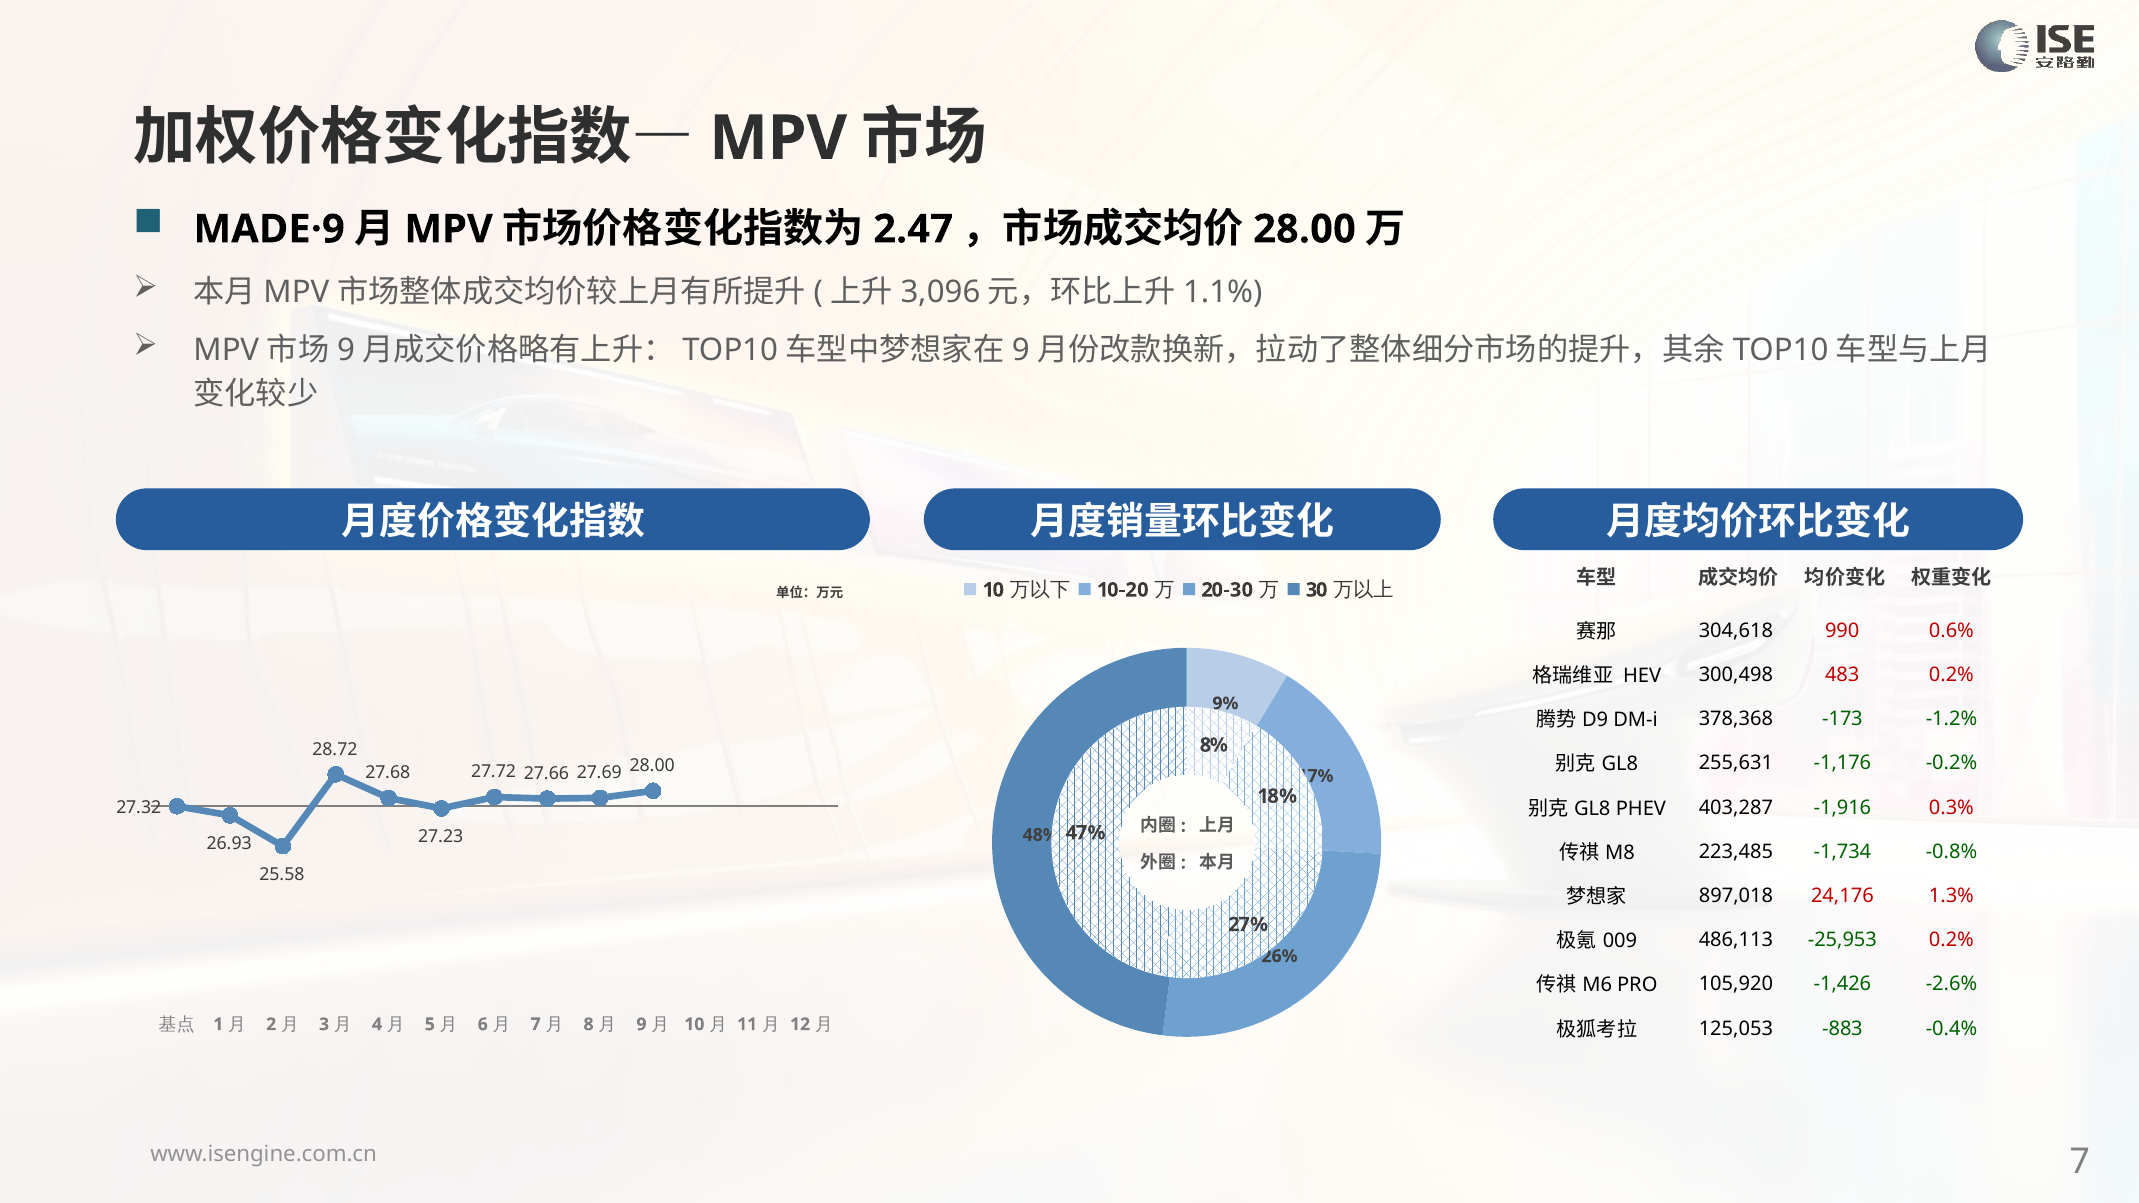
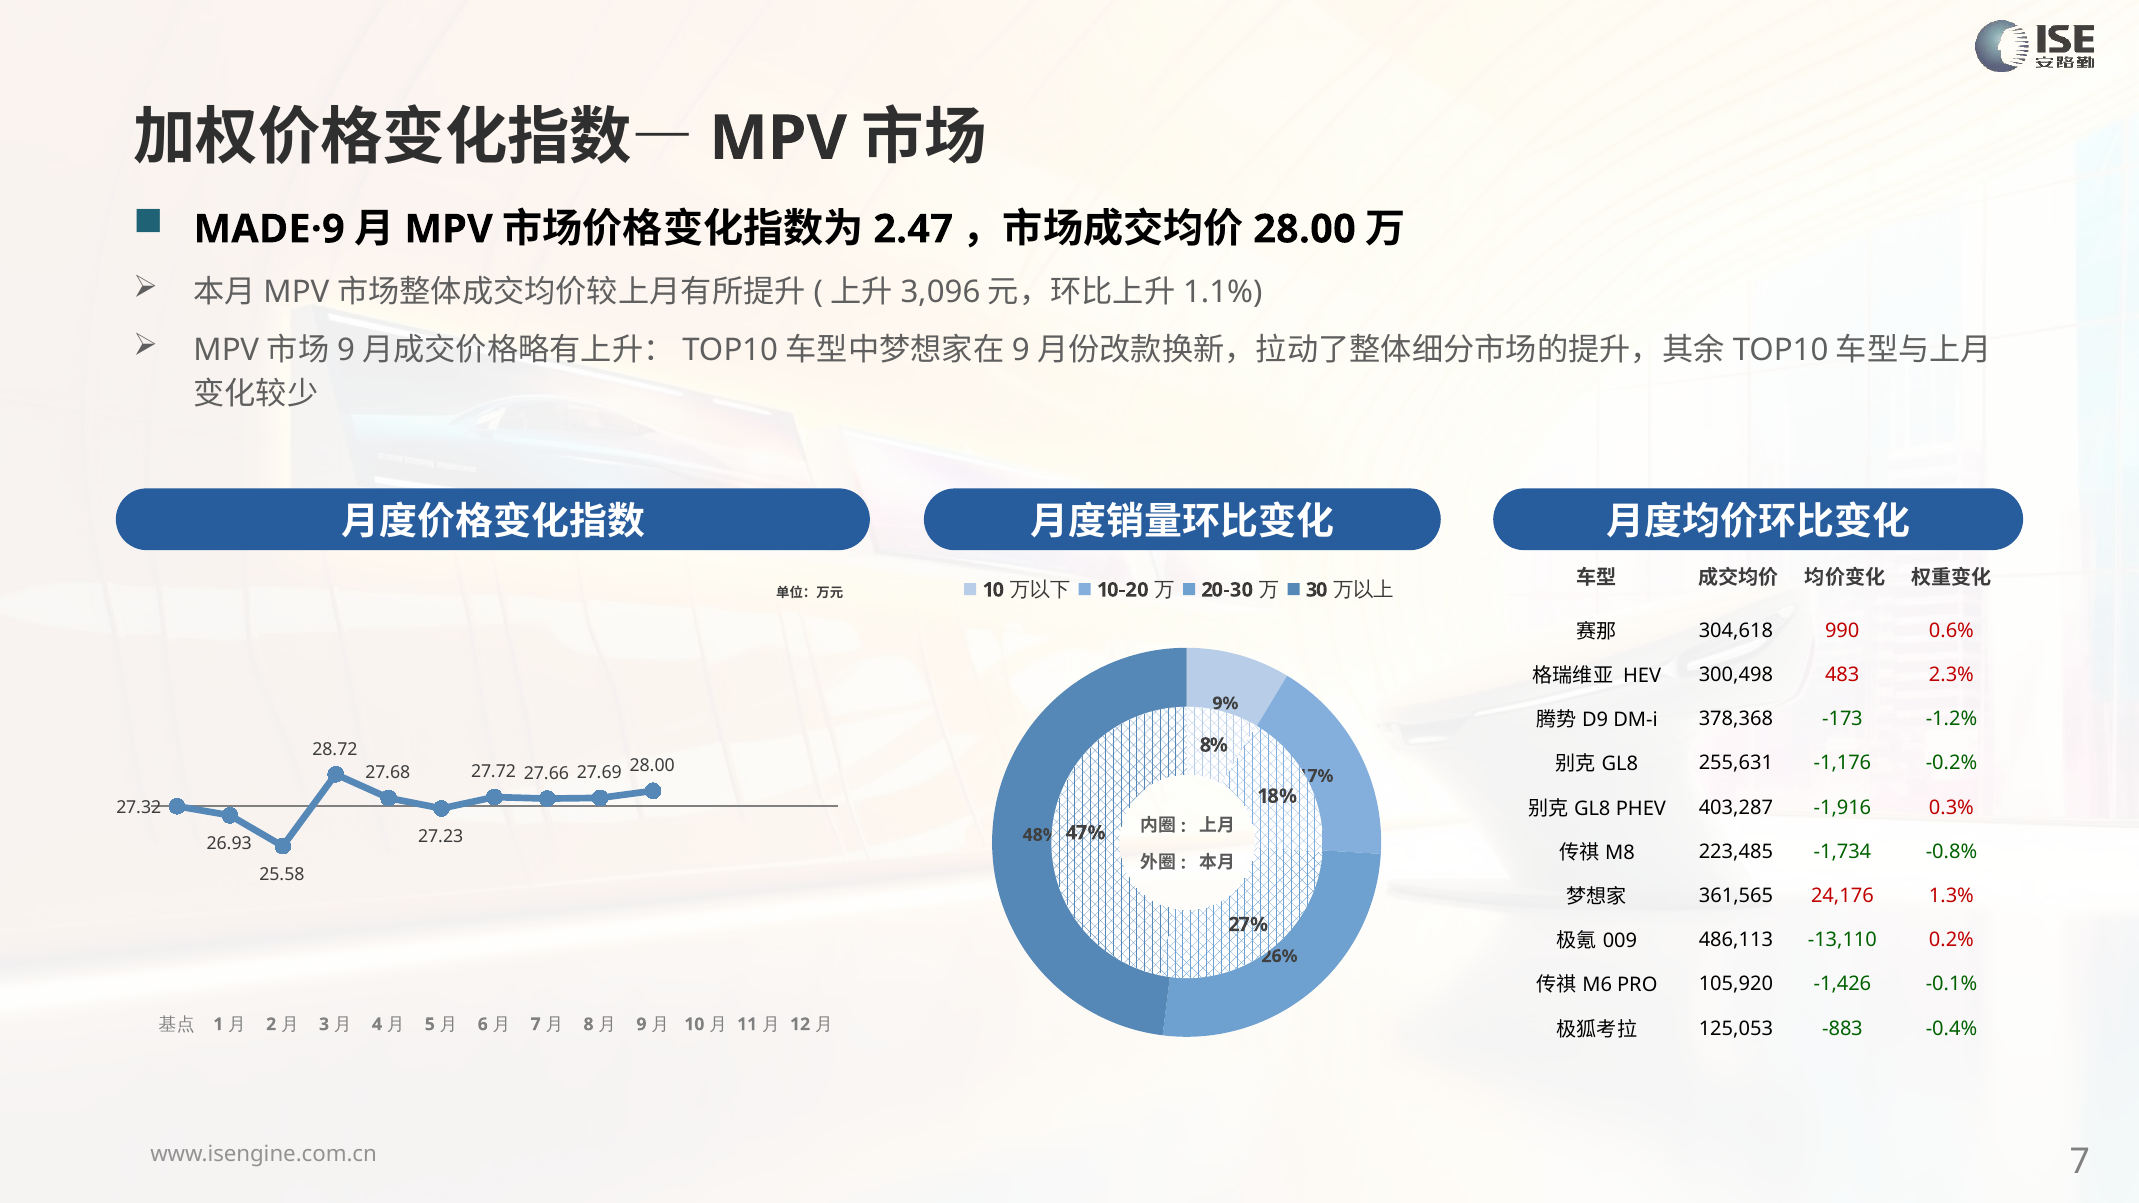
483 0.2%: 0.2% -> 2.3% (1951, 675)
897,018: 897,018 -> 361,565 (1736, 896)
-25,953: -25,953 -> -13,110 (1842, 940)
-2.6%: -2.6% -> -0.1% (1952, 984)
